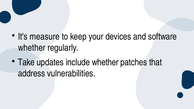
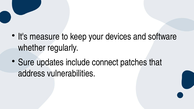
Take: Take -> Sure (26, 62)
include whether: whether -> connect (105, 62)
